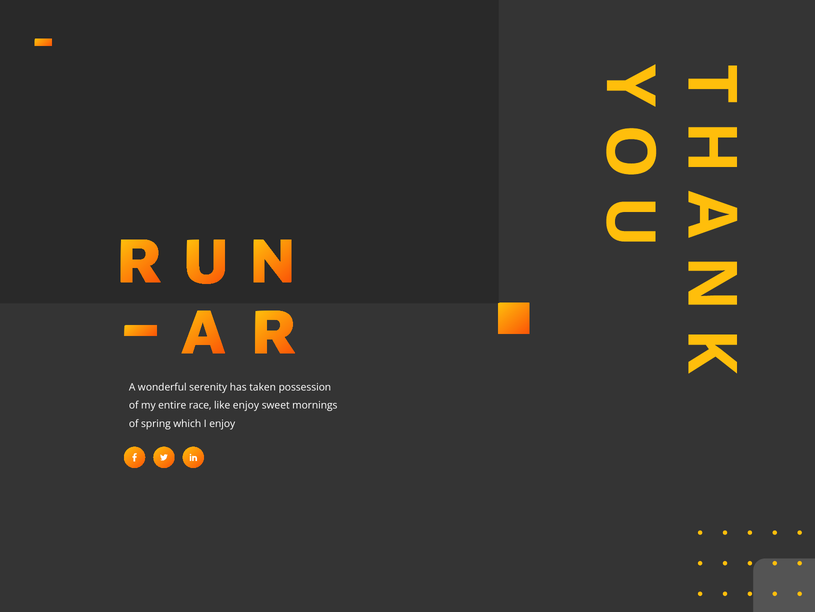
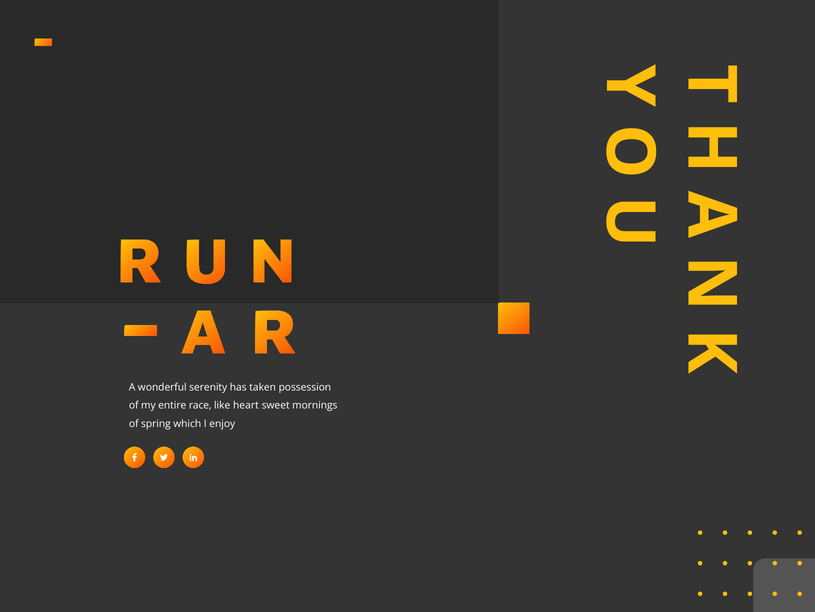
like enjoy: enjoy -> heart (246, 405)
